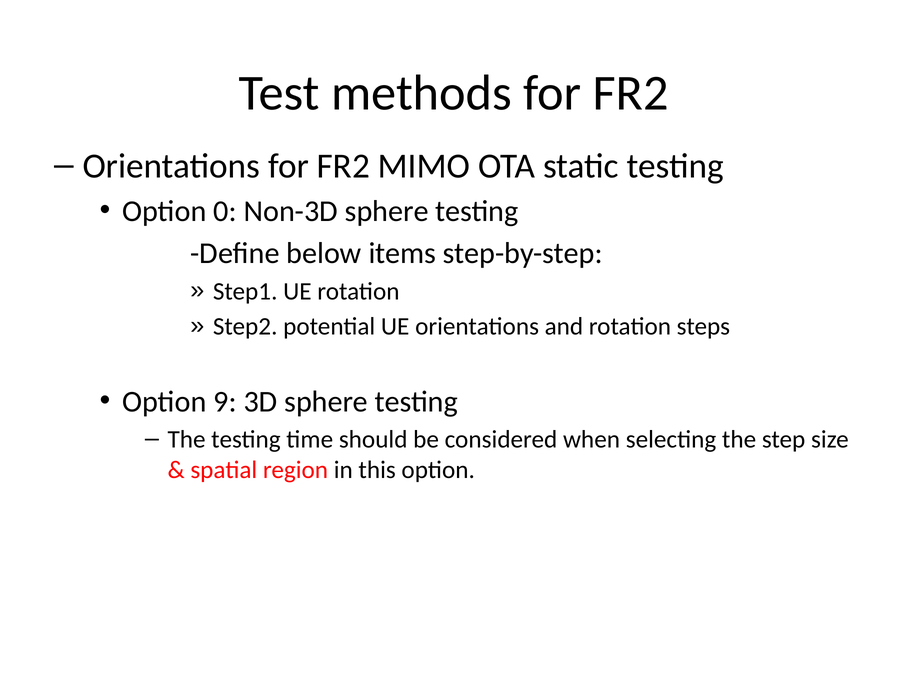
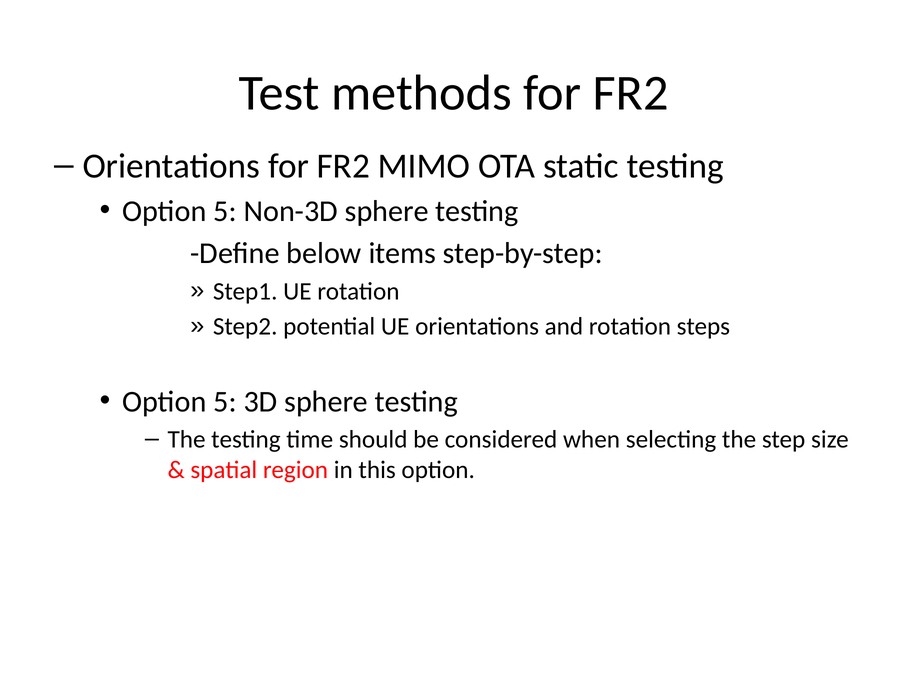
0: 0 -> 5 (225, 211)
9: 9 -> 5 (225, 401)
